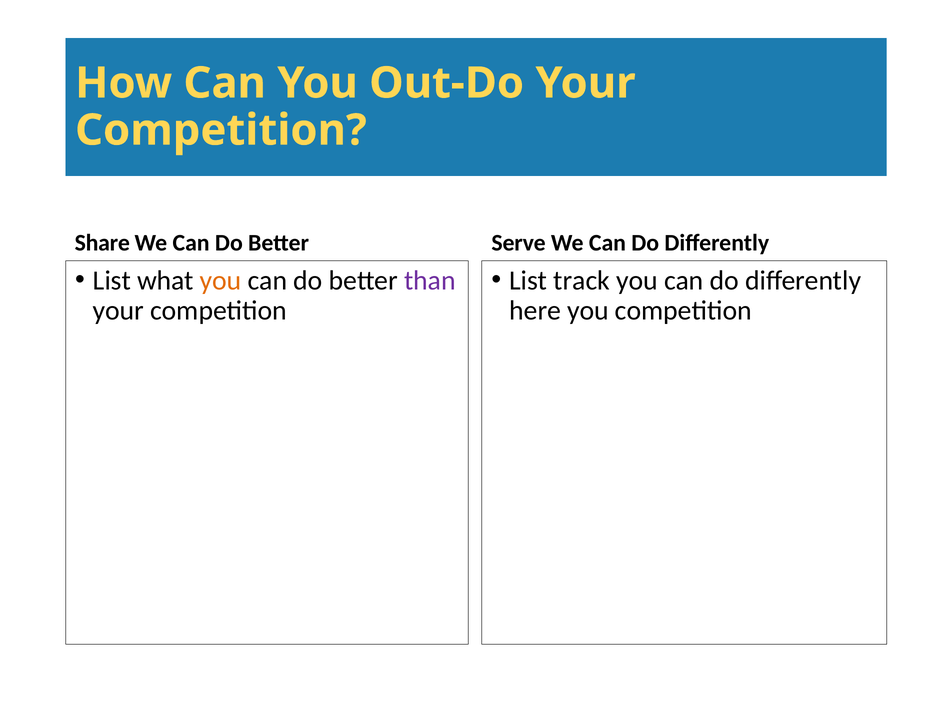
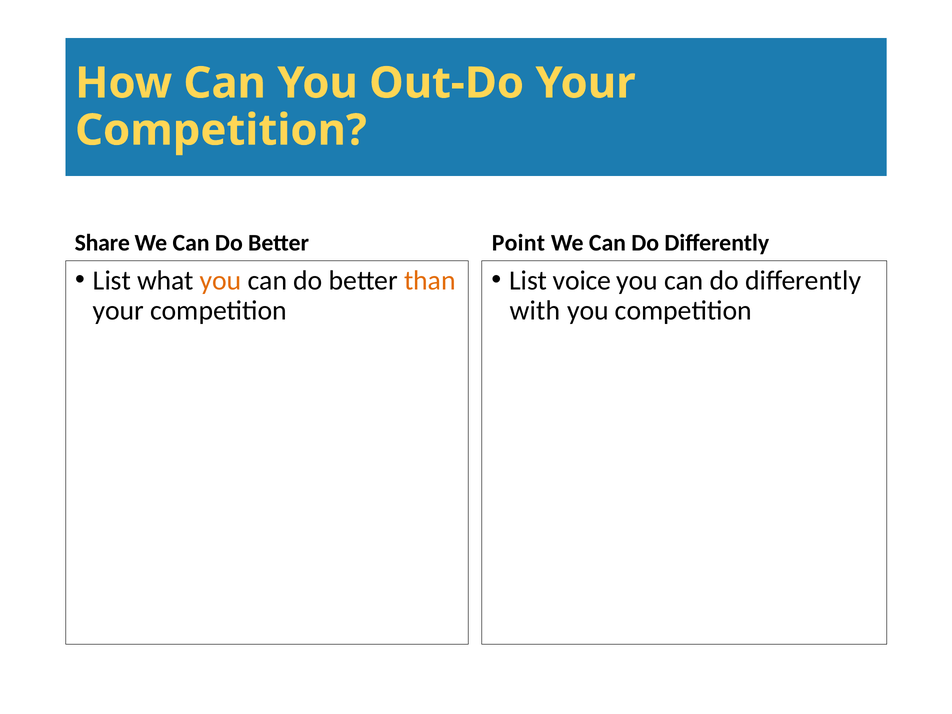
Serve: Serve -> Point (518, 243)
than colour: purple -> orange (430, 280)
track: track -> voice (582, 280)
here: here -> with (535, 310)
